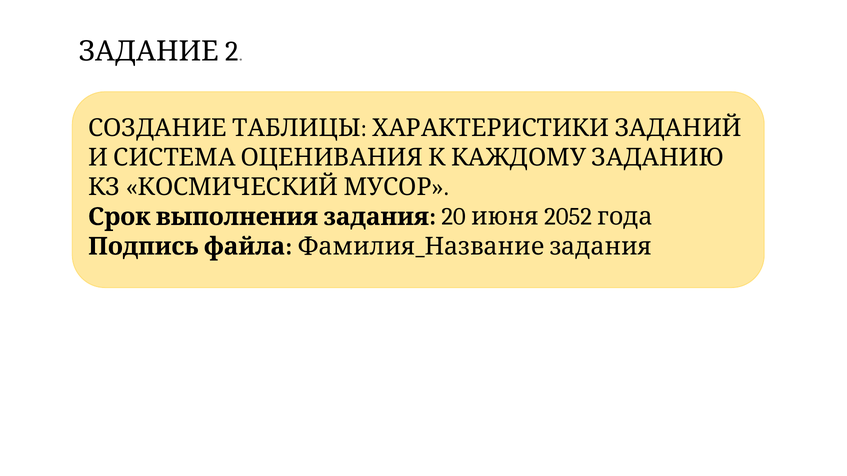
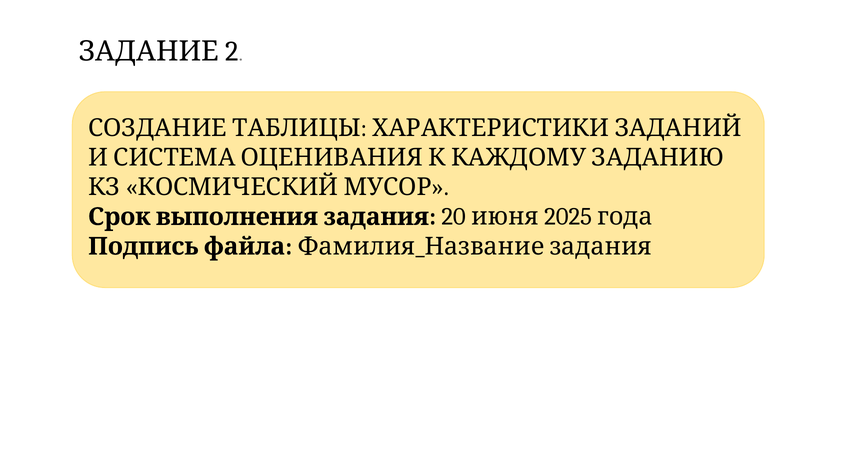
2052: 2052 -> 2025 (568, 217)
